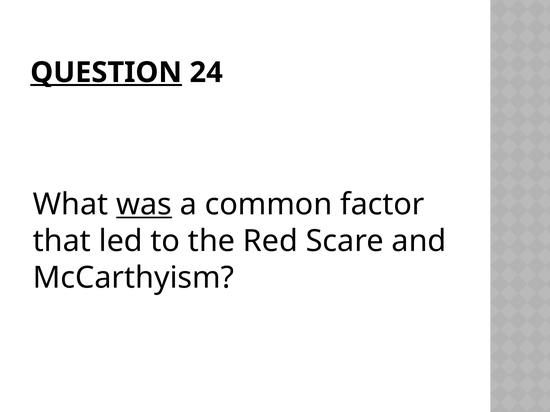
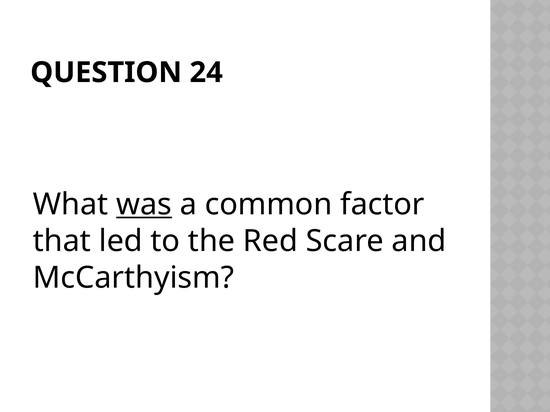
QUESTION underline: present -> none (106, 73)
